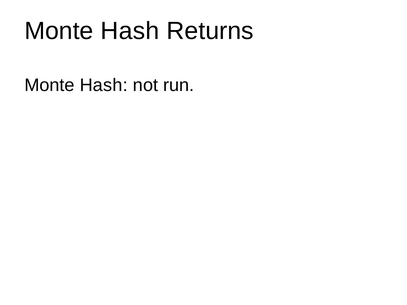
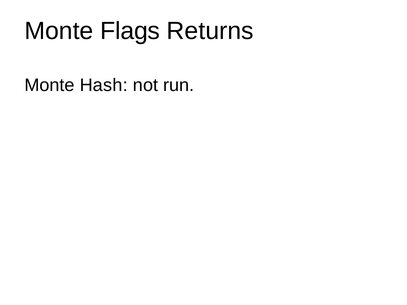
Hash: Hash -> Flags (130, 31)
